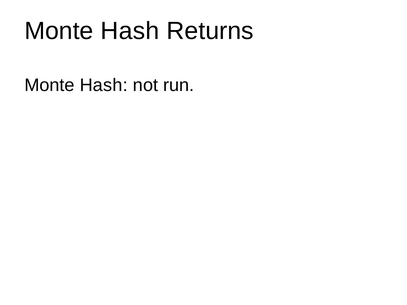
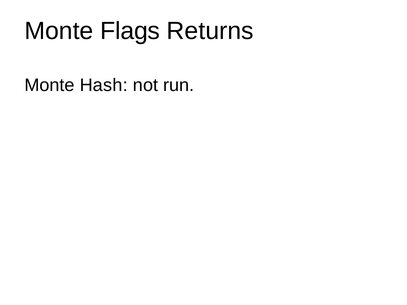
Hash: Hash -> Flags (130, 31)
